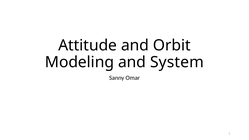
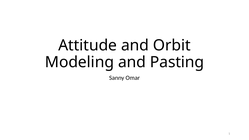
System: System -> Pasting (177, 62)
